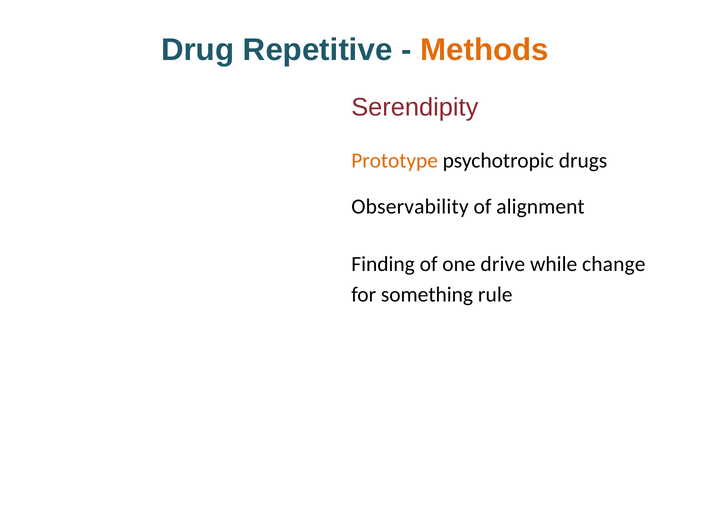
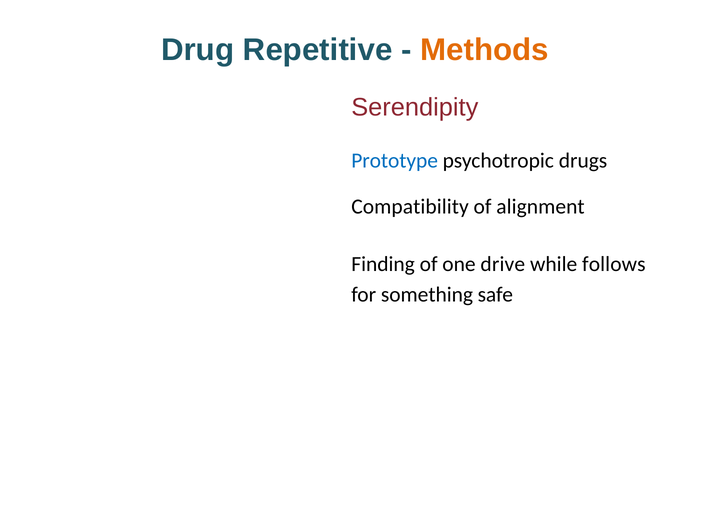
Prototype colour: orange -> blue (395, 160)
Observability: Observability -> Compatibility (410, 207)
change: change -> follows (614, 264)
rule: rule -> safe (495, 295)
